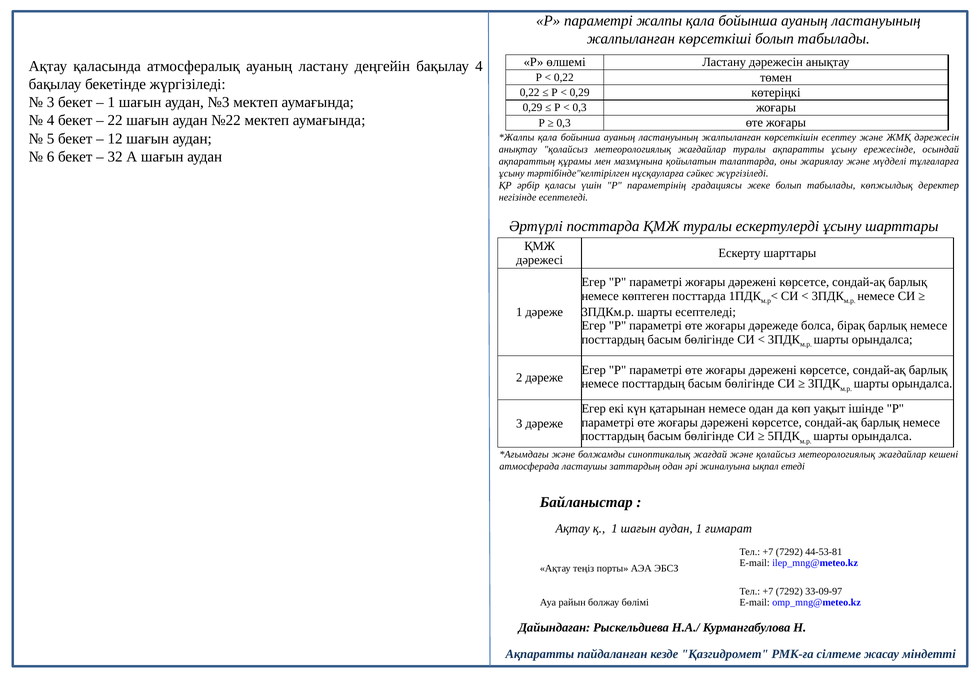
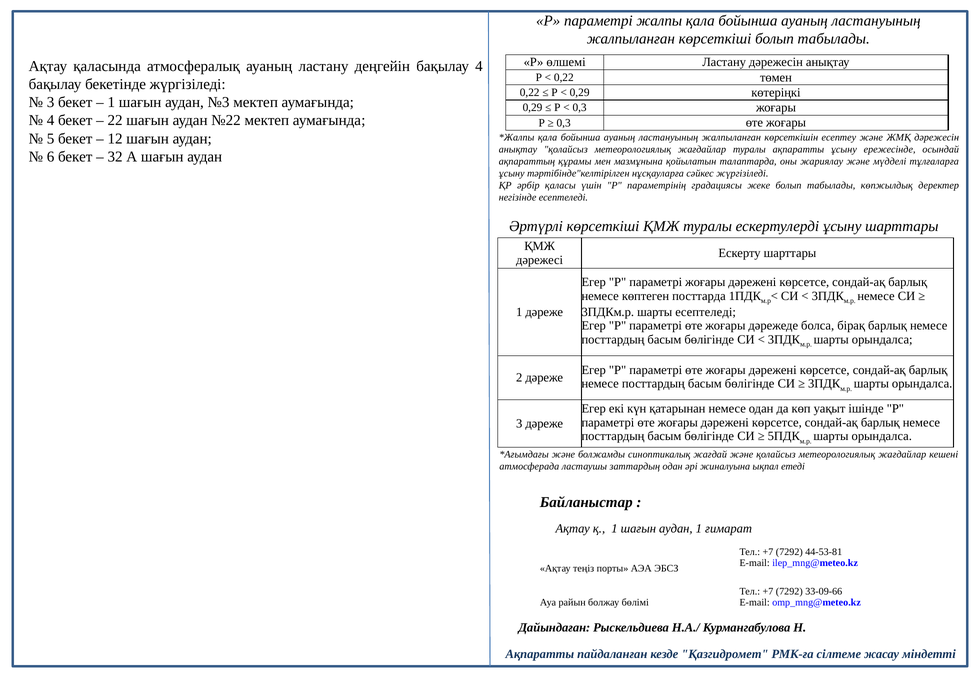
Әртүрлі посттарда: посттарда -> көрсеткіші (603, 227)
33-09-97: 33-09-97 -> 33-09-66 (824, 592)
